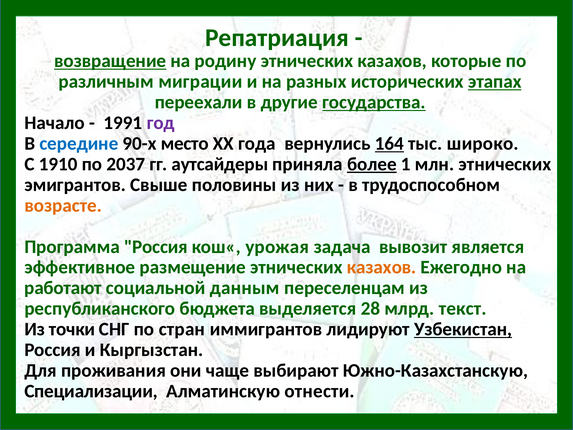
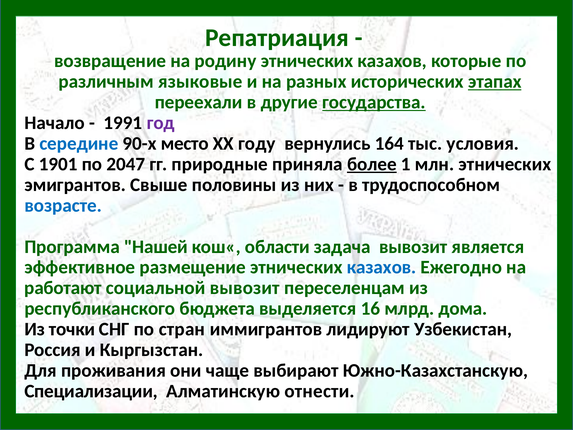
возвращение underline: present -> none (110, 61)
миграции: миграции -> языковые (200, 82)
года: года -> году (257, 143)
164 underline: present -> none (389, 143)
широко: широко -> условия (483, 143)
1910: 1910 -> 1901 (58, 164)
2037: 2037 -> 2047 (126, 164)
аутсайдеры: аутсайдеры -> природные (220, 164)
возрасте colour: orange -> blue (63, 205)
Программа Россия: Россия -> Нашей (156, 247)
урожая: урожая -> области (277, 247)
казахов colour: orange -> blue (382, 267)
социальной данным: данным -> вывозит (245, 288)
28: 28 -> 16 (370, 308)
текст: текст -> дома (463, 308)
Узбекистан underline: present -> none (463, 329)
